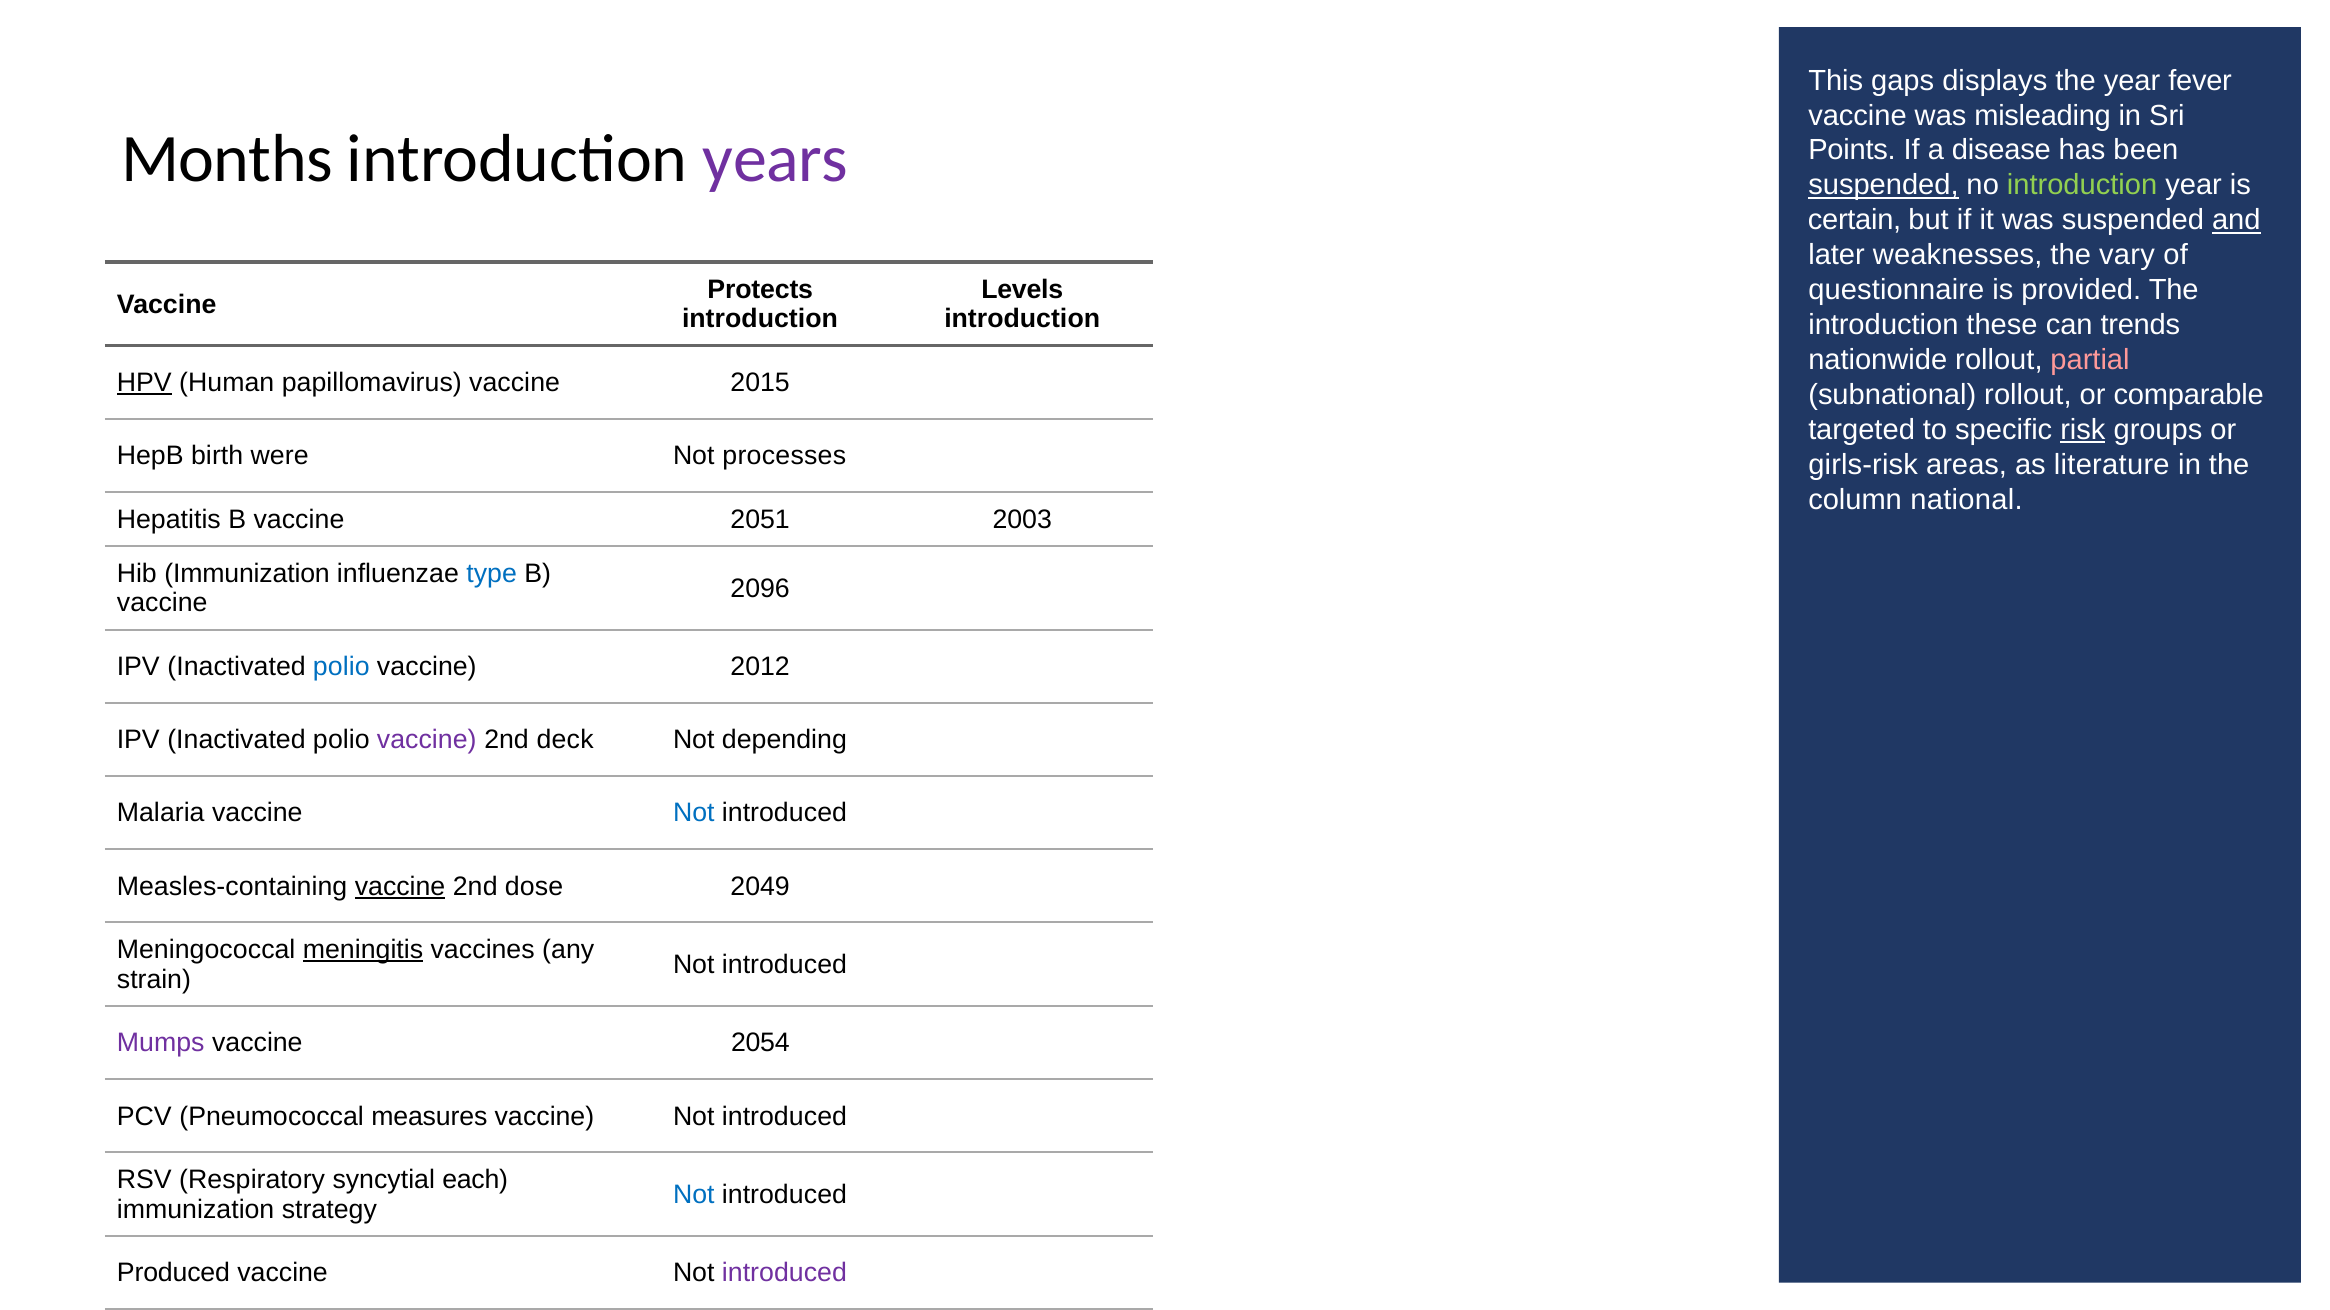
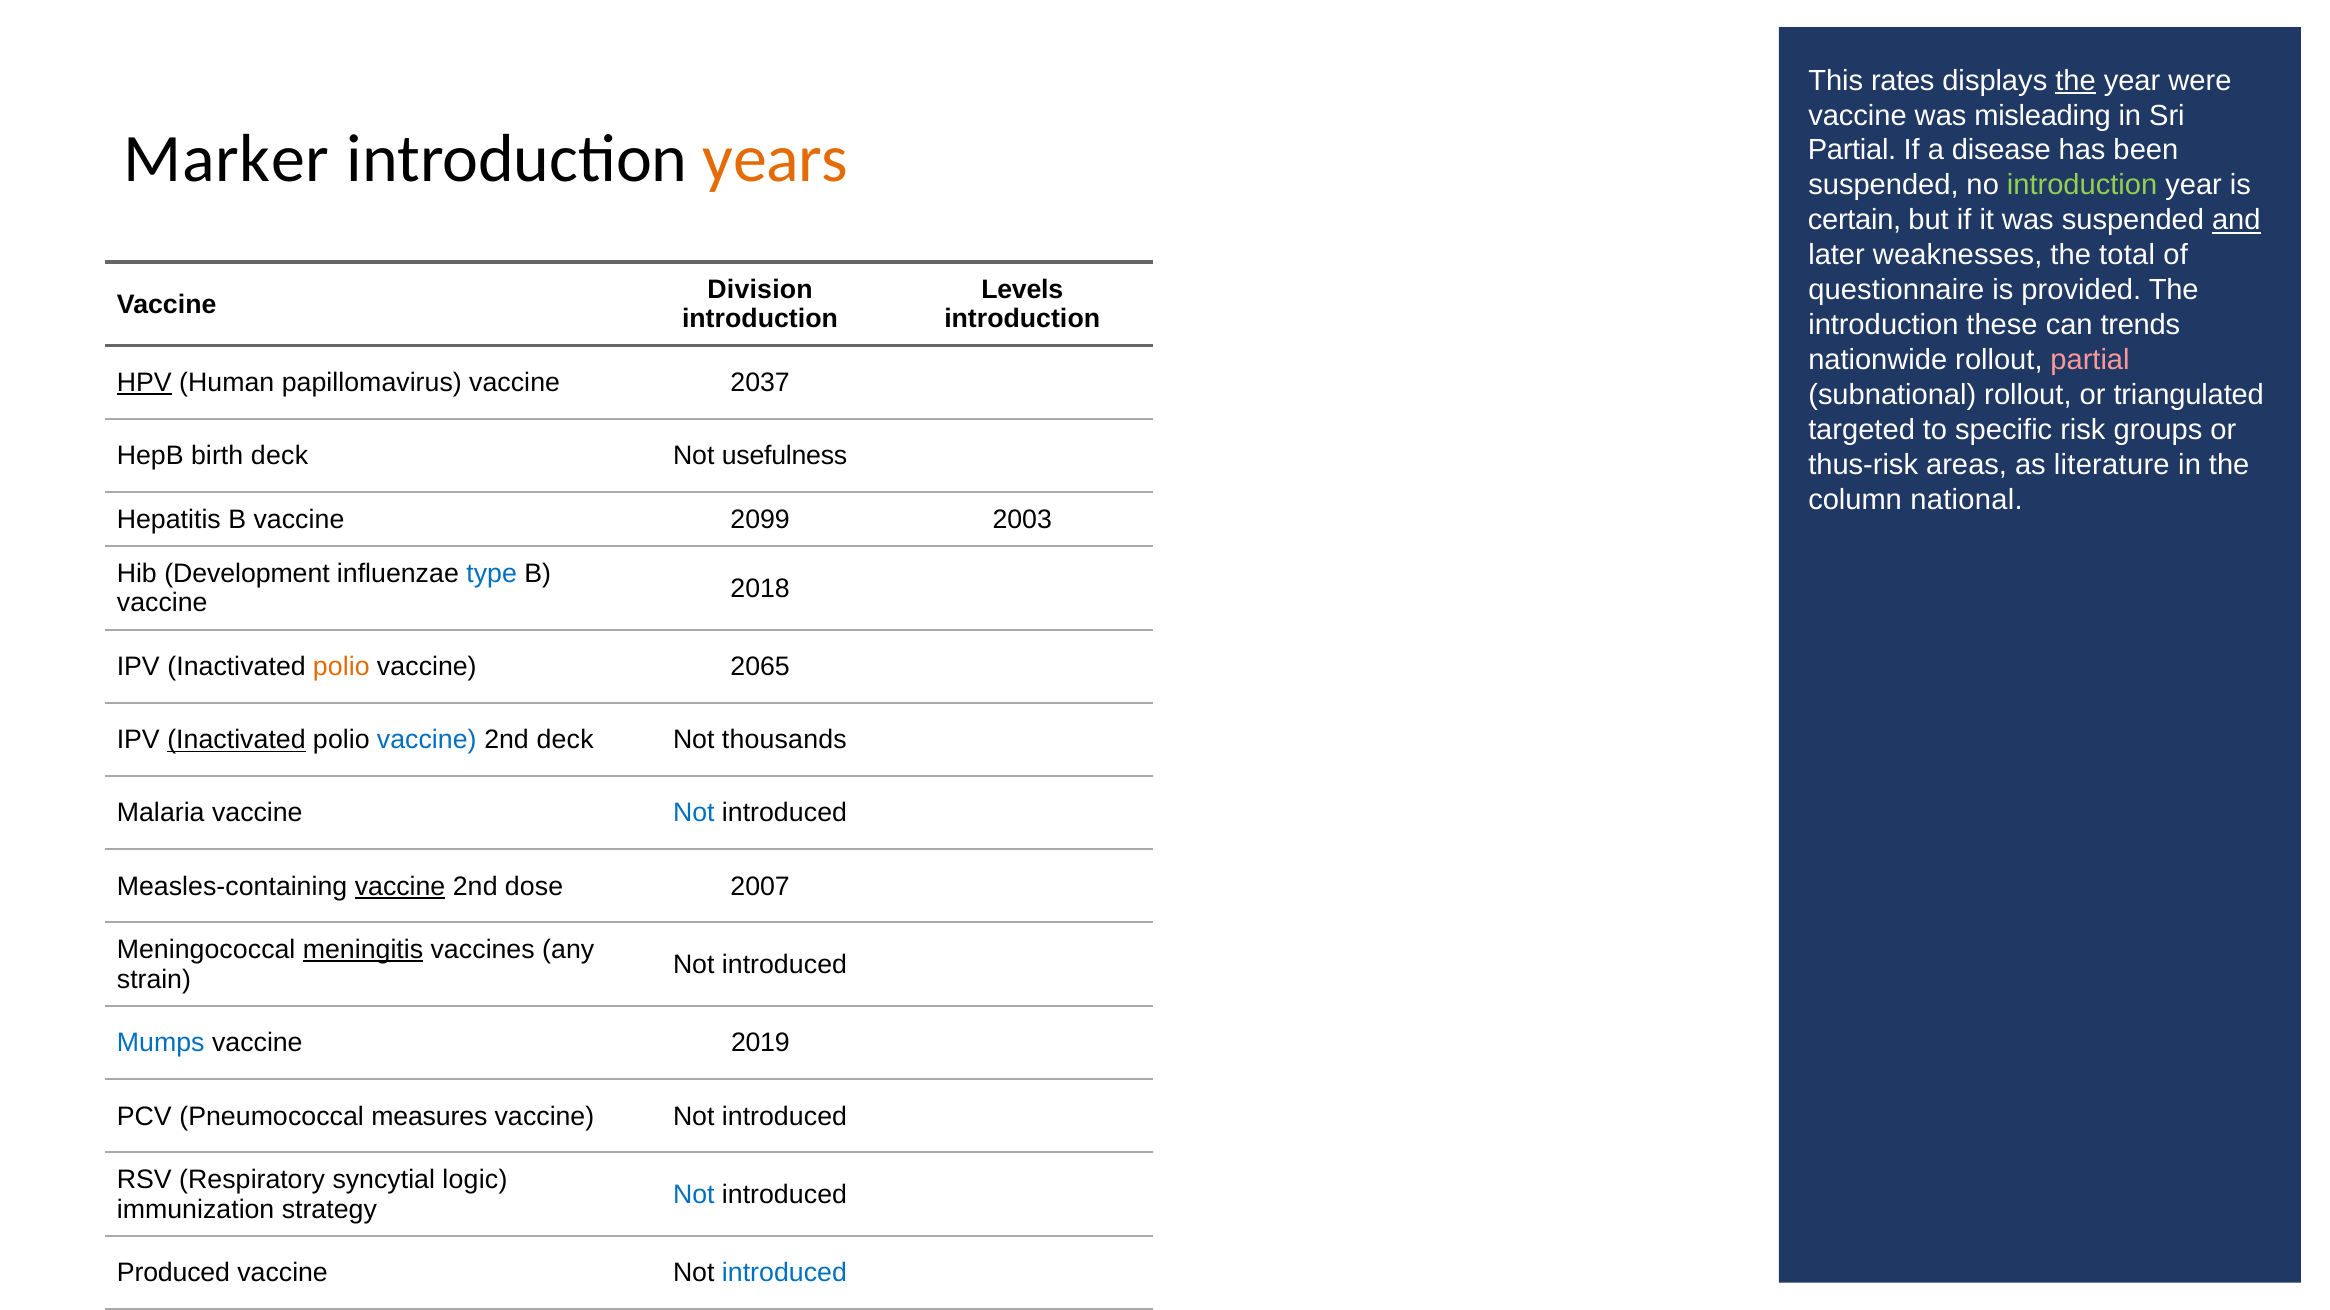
gaps: gaps -> rates (1903, 81)
the underline: none -> present (2076, 81)
year fever: fever -> were (2200, 81)
Months: Months -> Marker (226, 159)
years colour: purple -> orange (776, 159)
Points: Points -> Partial (1852, 150)
suspended underline: present -> none (1883, 185)
vary: vary -> total (2127, 255)
Protects: Protects -> Division (760, 290)
2015: 2015 -> 2037 (760, 383)
comparable: comparable -> triangulated (2189, 395)
risk underline: present -> none (2083, 430)
birth were: were -> deck (280, 456)
processes: processes -> usefulness (785, 456)
girls-risk: girls-risk -> thus-risk (1863, 465)
2051: 2051 -> 2099 (760, 520)
Hib Immunization: Immunization -> Development (247, 574)
2096: 2096 -> 2018 (760, 589)
polio colour: blue -> orange (341, 667)
2012: 2012 -> 2065 (760, 667)
Inactivated underline: none -> present (236, 740)
vaccine colour: purple -> blue (427, 740)
depending: depending -> thousands (784, 740)
2049: 2049 -> 2007 (760, 887)
Mumps colour: purple -> blue (161, 1044)
2054: 2054 -> 2019 (760, 1044)
each: each -> logic (475, 1180)
introduced colour: purple -> blue (784, 1274)
